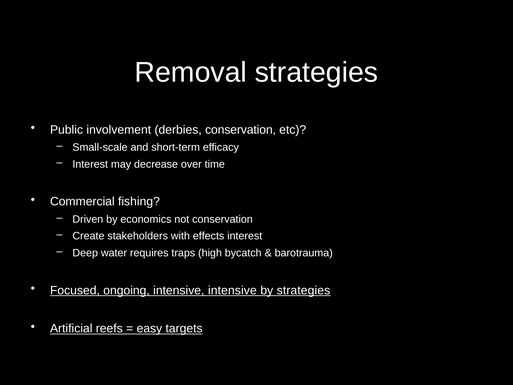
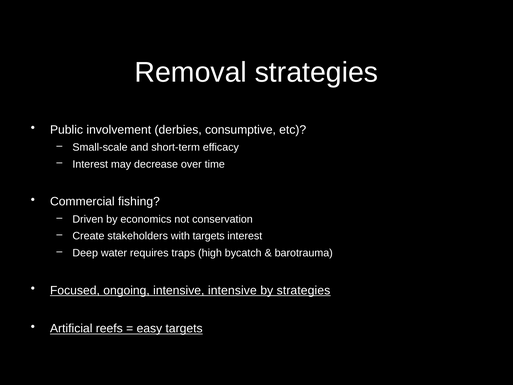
derbies conservation: conservation -> consumptive (241, 130)
with effects: effects -> targets (209, 236)
